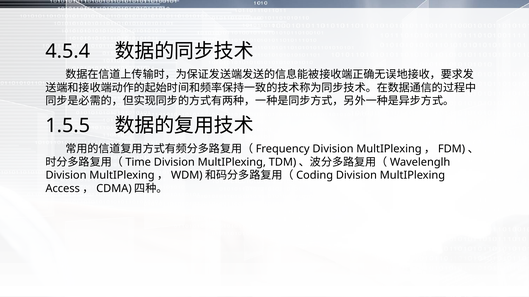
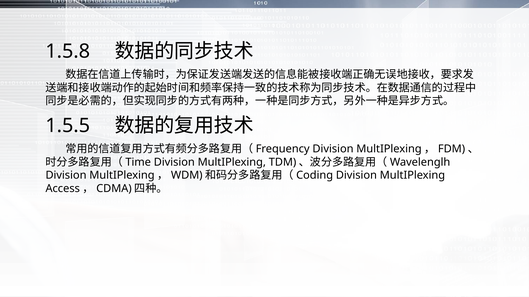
4.5.4: 4.5.4 -> 1.5.8 (68, 51)
